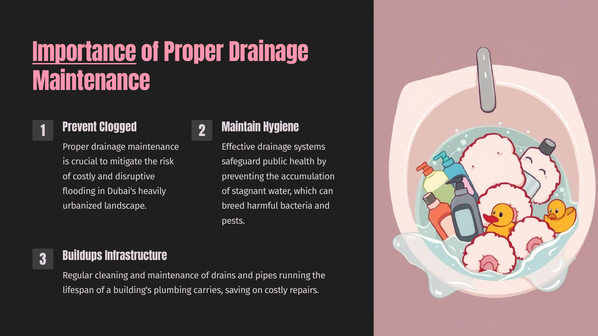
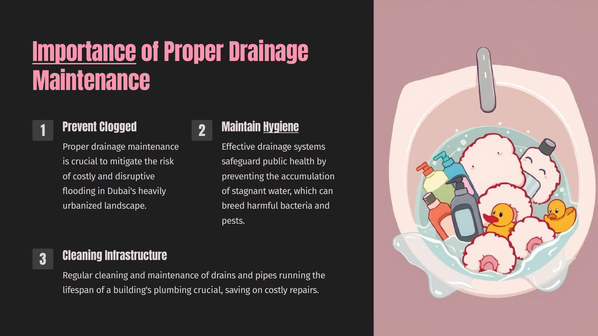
Hygiene underline: none -> present (281, 128)
3 Buildups: Buildups -> Cleaning (82, 257)
plumbing carries: carries -> crucial (208, 291)
